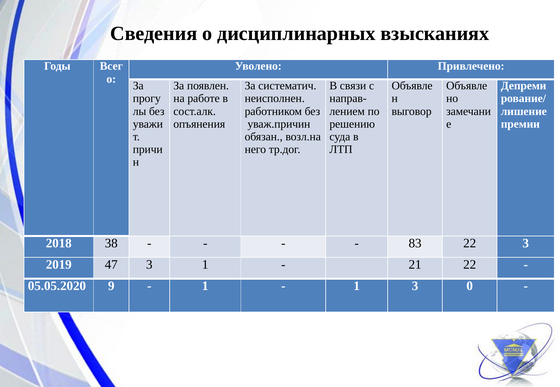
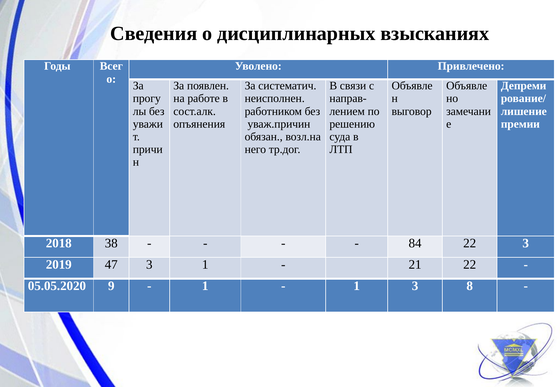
83: 83 -> 84 (415, 244)
0: 0 -> 8 (470, 287)
